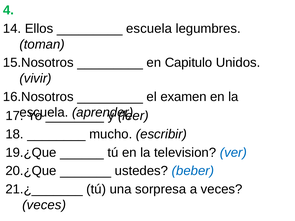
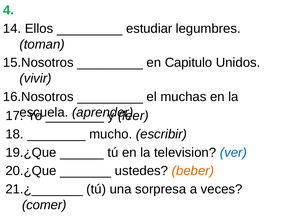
escuela: escuela -> estudiar (149, 29)
examen: examen -> muchas (183, 97)
beber colour: blue -> orange (193, 171)
veces: veces -> comer (44, 205)
